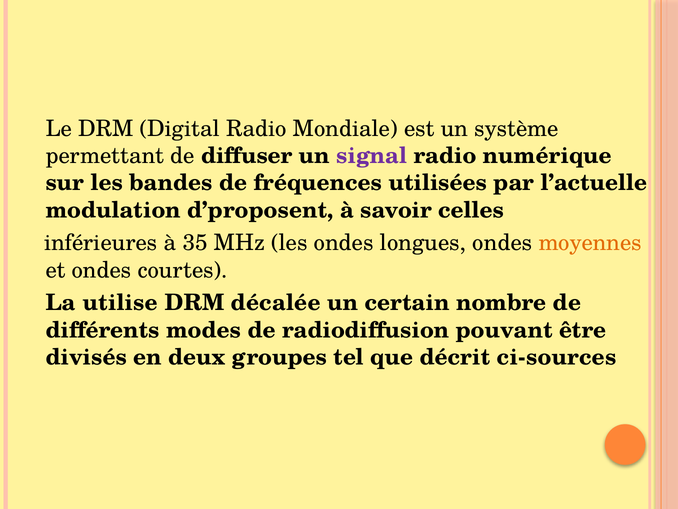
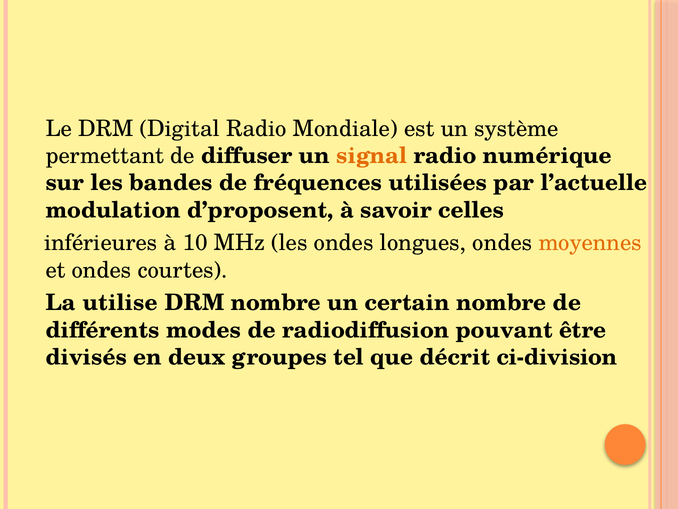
signal colour: purple -> orange (372, 156)
35: 35 -> 10 (195, 243)
DRM décalée: décalée -> nombre (276, 303)
ci-sources: ci-sources -> ci-division (557, 357)
